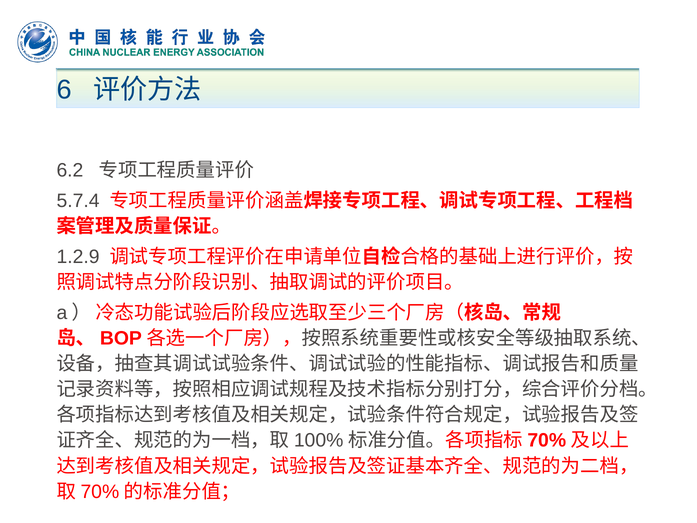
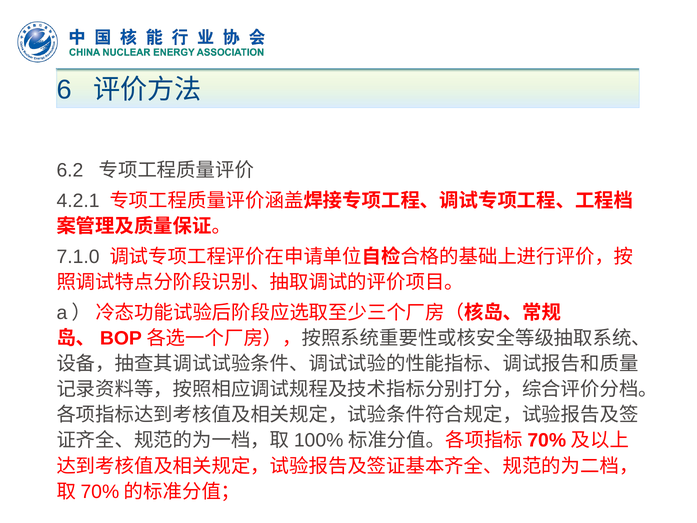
5.7.4: 5.7.4 -> 4.2.1 (78, 201)
1.2.9: 1.2.9 -> 7.1.0 (78, 257)
